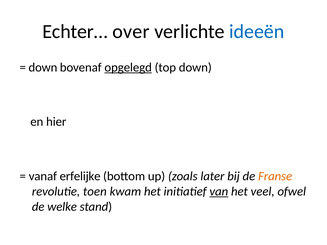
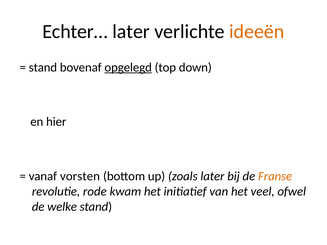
Echter… over: over -> later (131, 32)
ideeën colour: blue -> orange (257, 32)
down: down -> stand (43, 67)
erfelijke: erfelijke -> vorsten (80, 176)
toen: toen -> rode (95, 192)
van underline: present -> none (219, 192)
